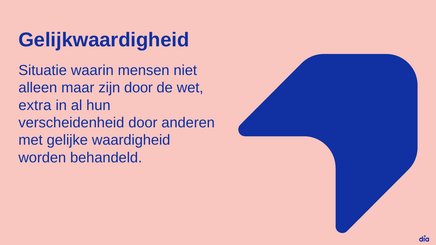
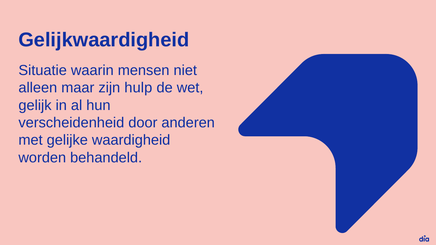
zijn door: door -> hulp (138, 88)
extra: extra -> gelijk (35, 105)
